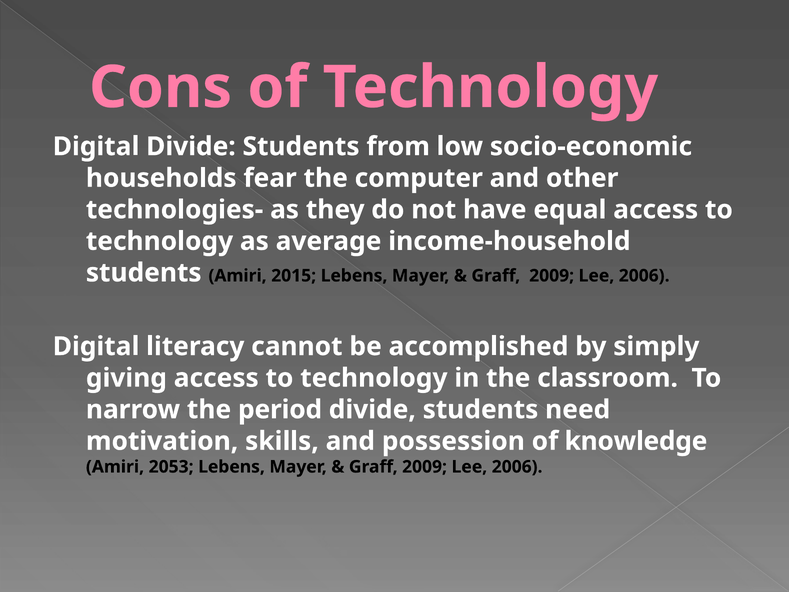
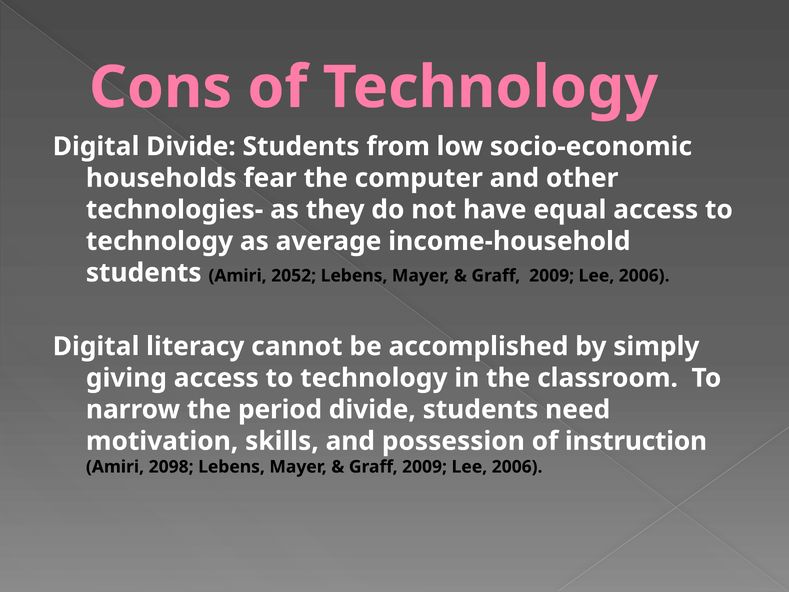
2015: 2015 -> 2052 (294, 276)
knowledge: knowledge -> instruction (636, 441)
2053: 2053 -> 2098 (171, 467)
